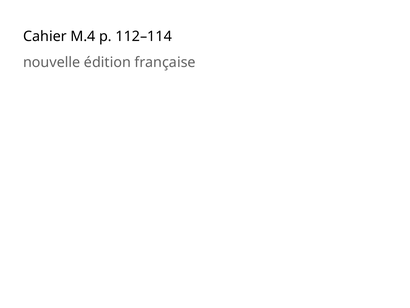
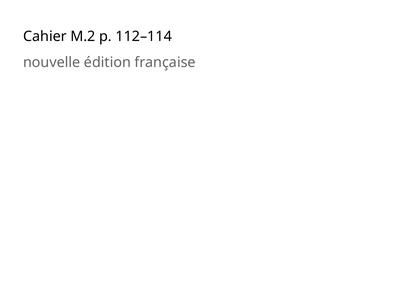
M.4: M.4 -> M.2 (83, 36)
